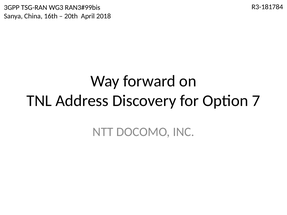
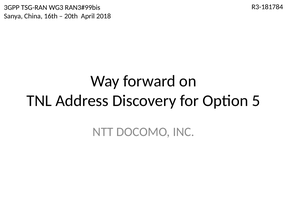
7: 7 -> 5 (256, 101)
